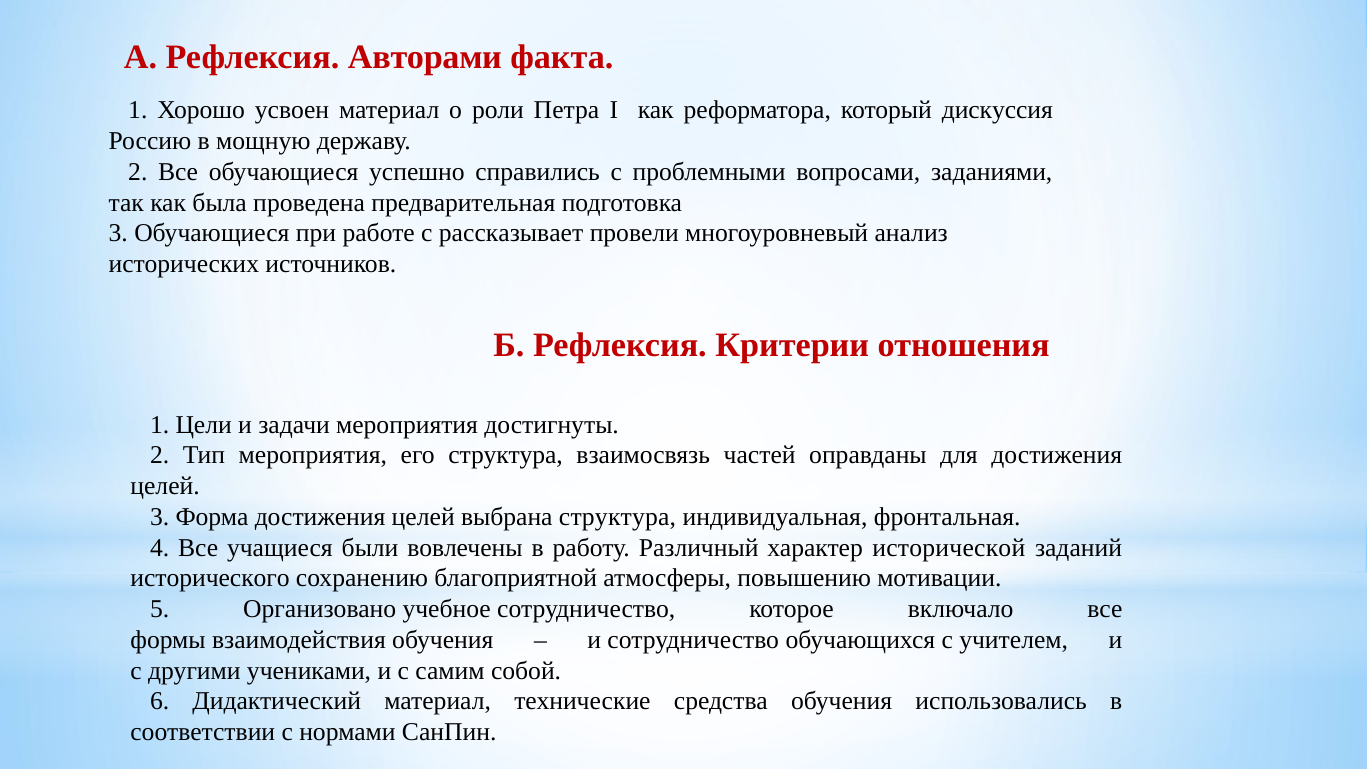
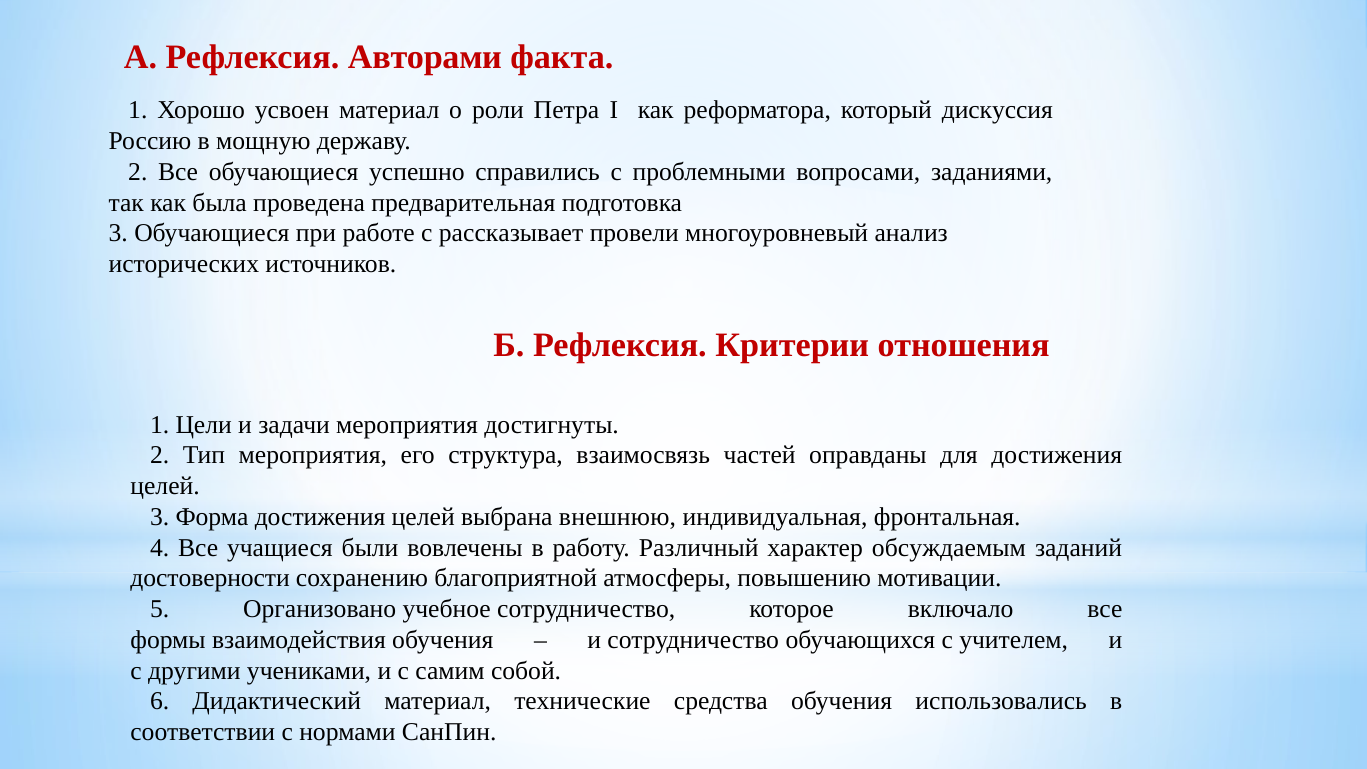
выбрана структура: структура -> внешнюю (618, 517)
исторической: исторической -> обсуждаемым (949, 548)
исторического: исторического -> достоверности (210, 578)
